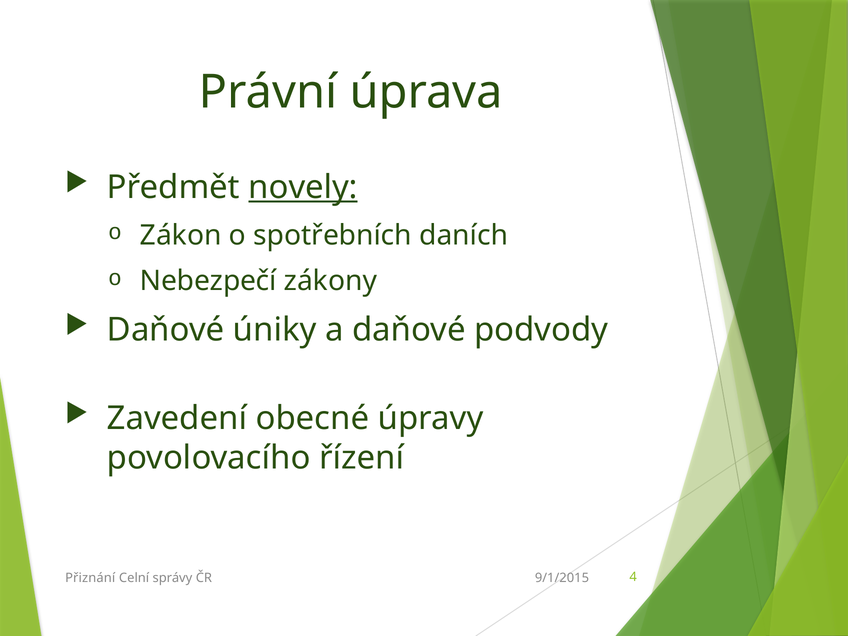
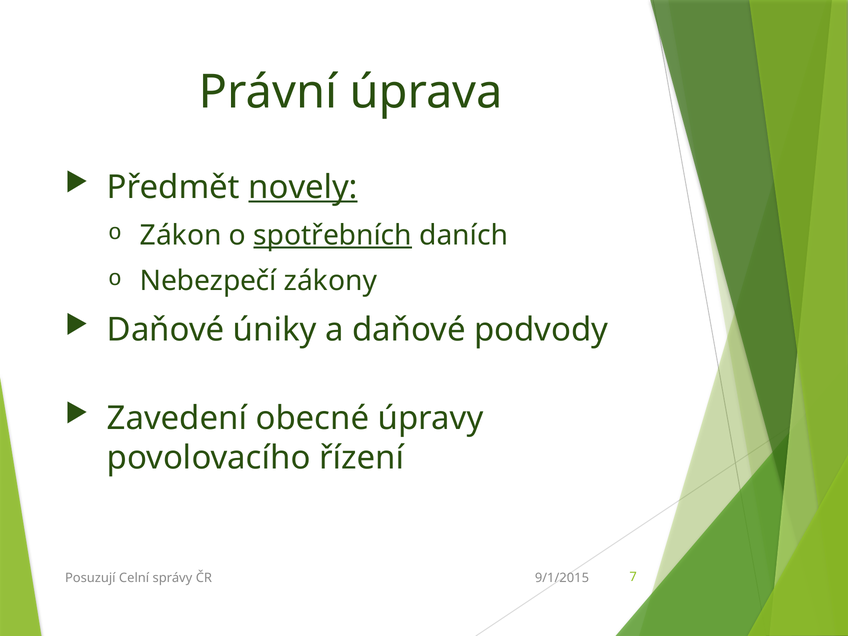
spotřebních underline: none -> present (333, 235)
Přiznání: Přiznání -> Posuzují (90, 578)
4: 4 -> 7 (633, 577)
